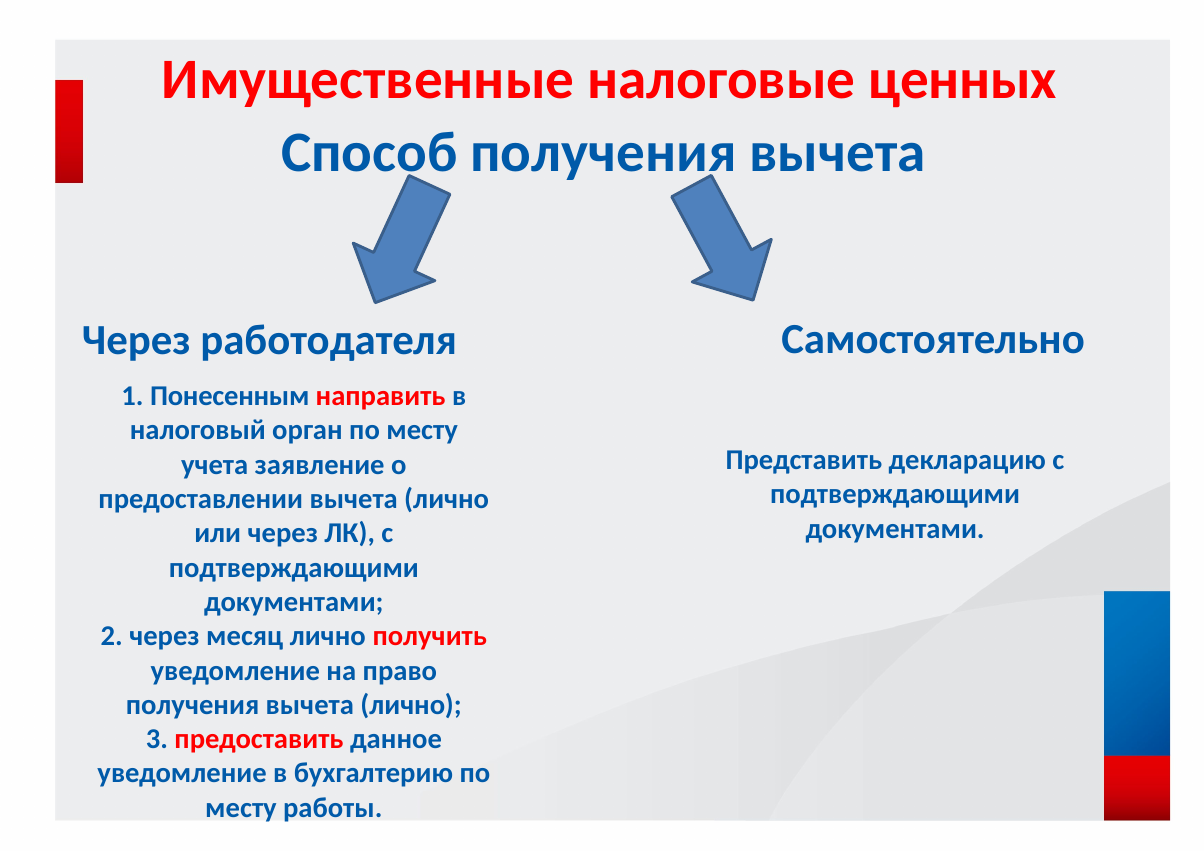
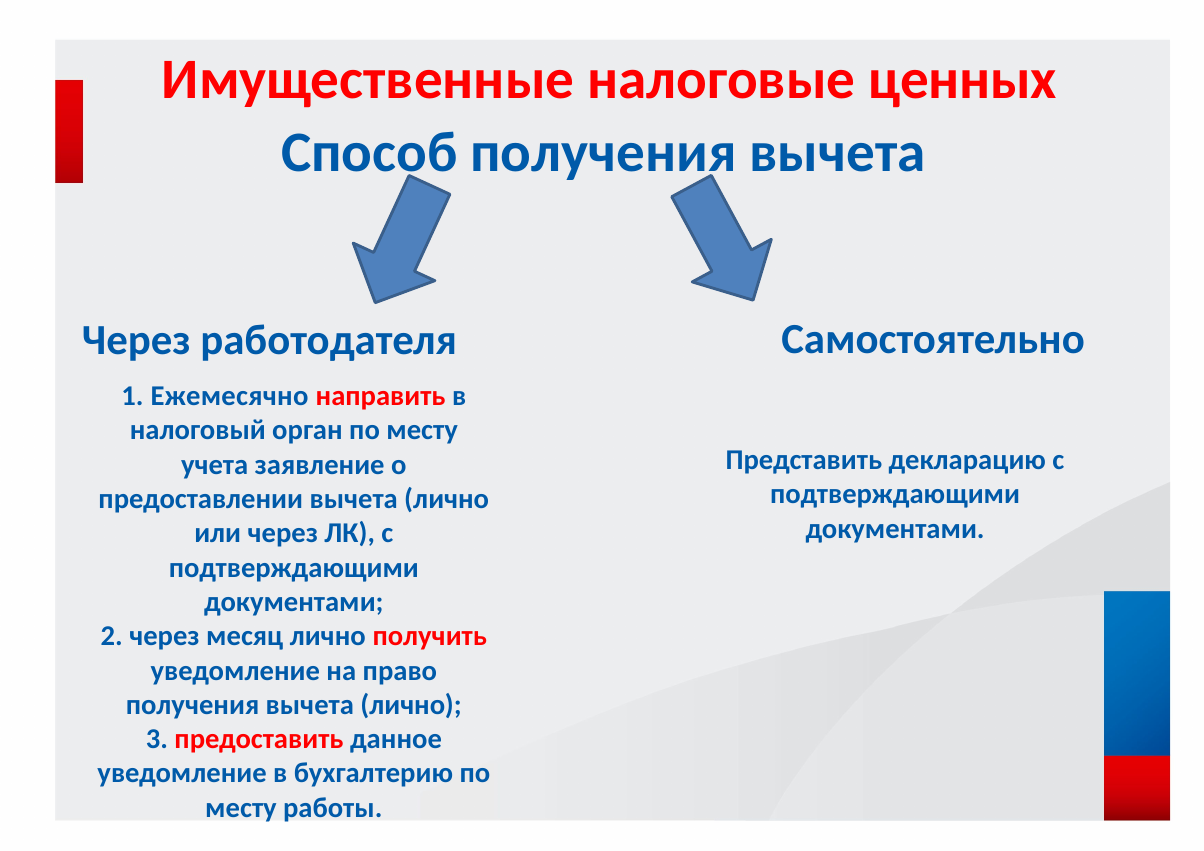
Понесенным: Понесенным -> Ежемесячно (230, 396)
